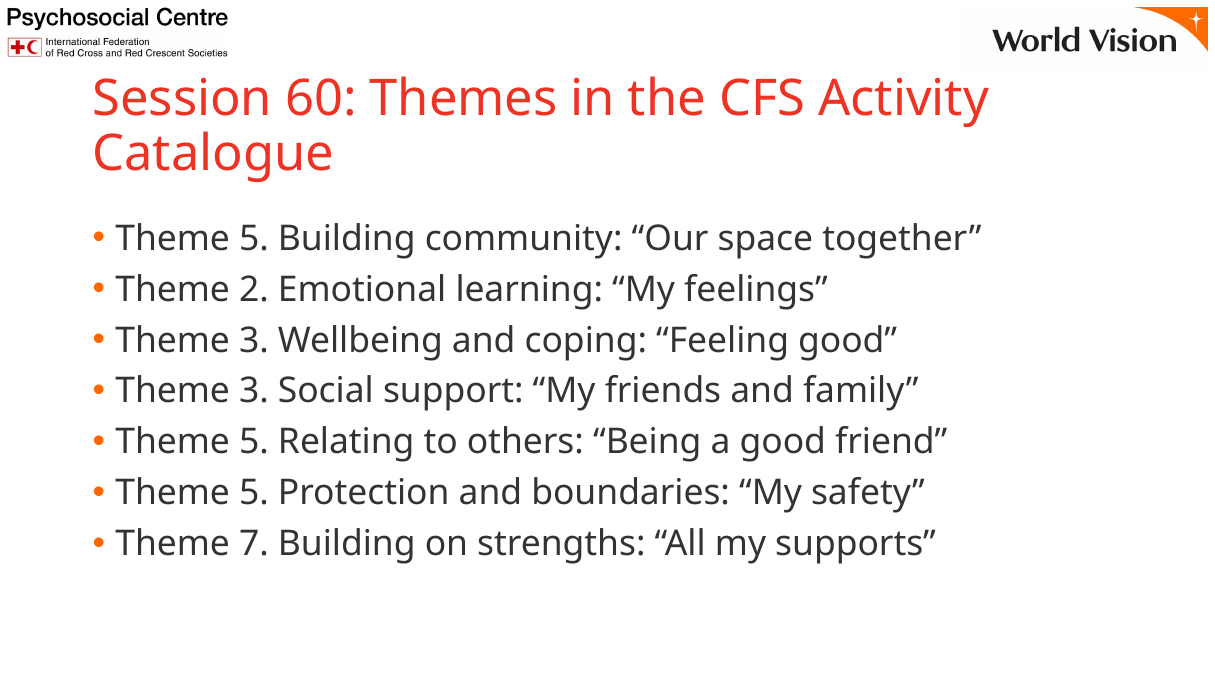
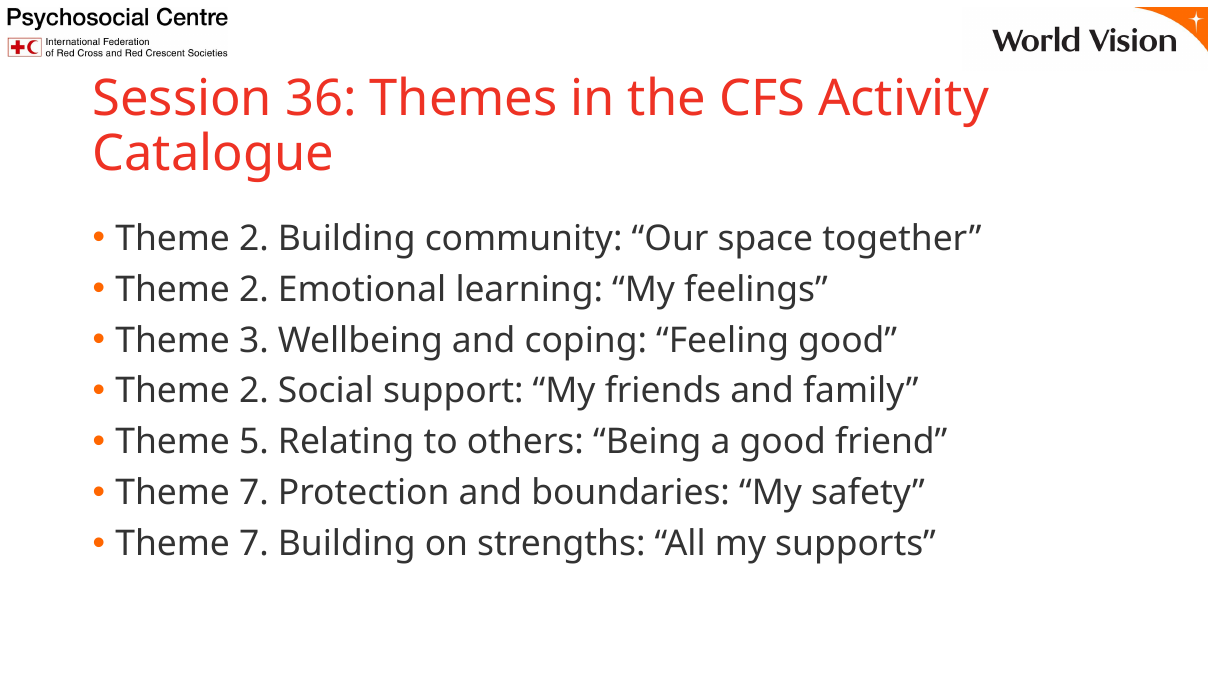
60: 60 -> 36 (321, 99)
5: 5 -> 2 (254, 239)
3: 3 -> 2 (254, 391)
5: 5 -> 7 (254, 493)
